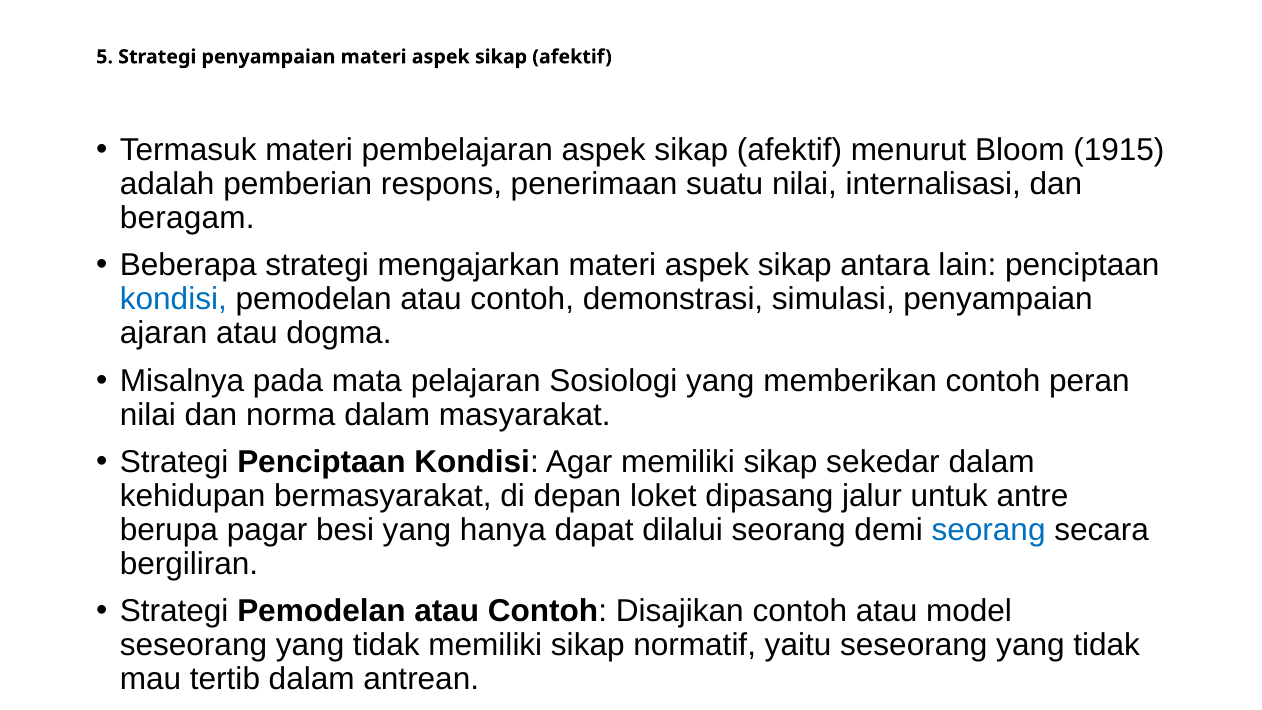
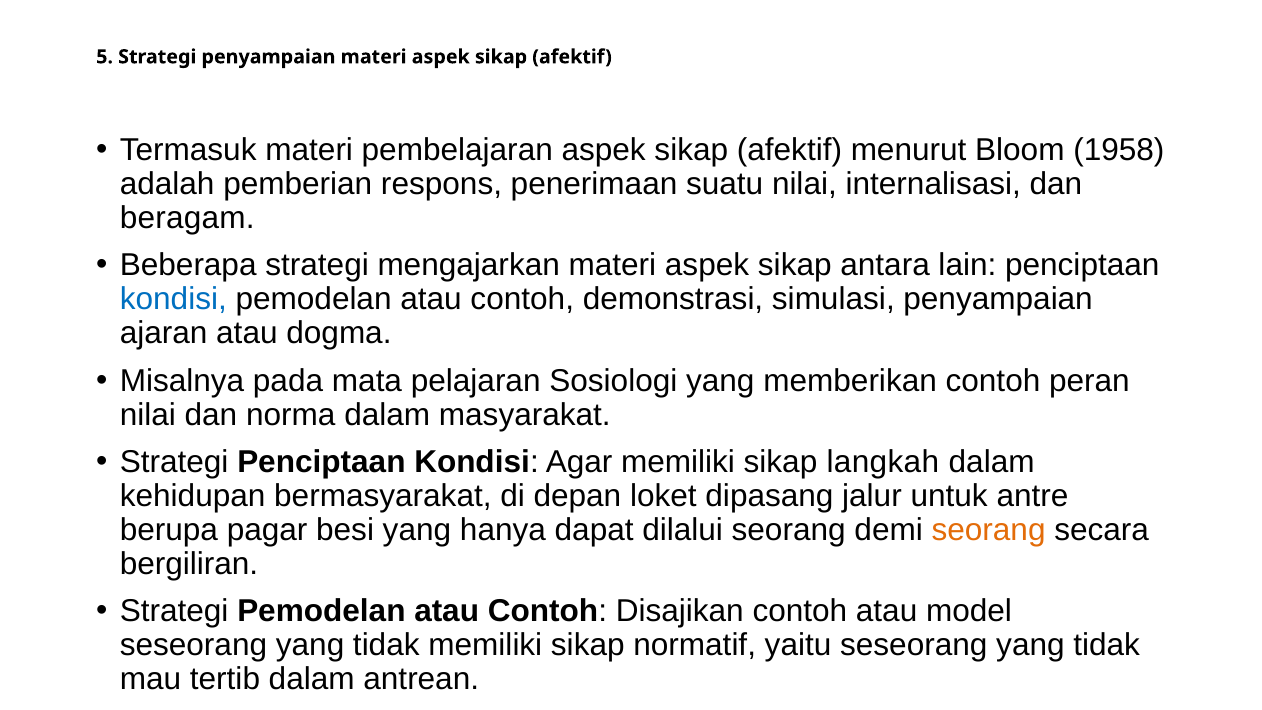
1915: 1915 -> 1958 (1119, 150)
sekedar: sekedar -> langkah (883, 462)
seorang colour: blue -> orange (989, 530)
